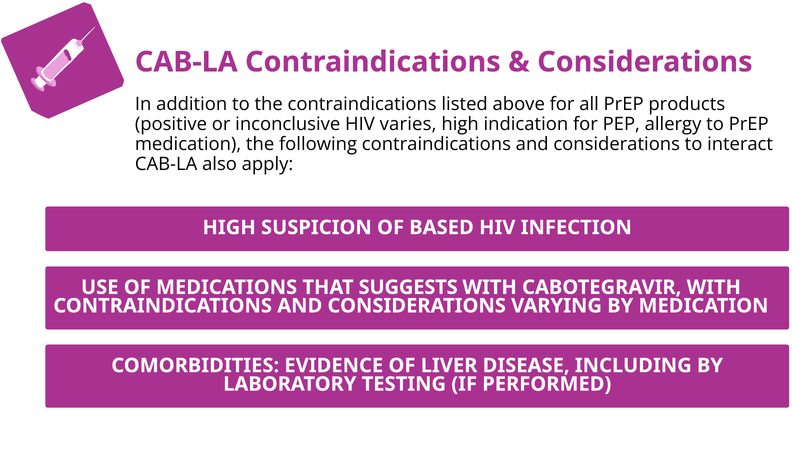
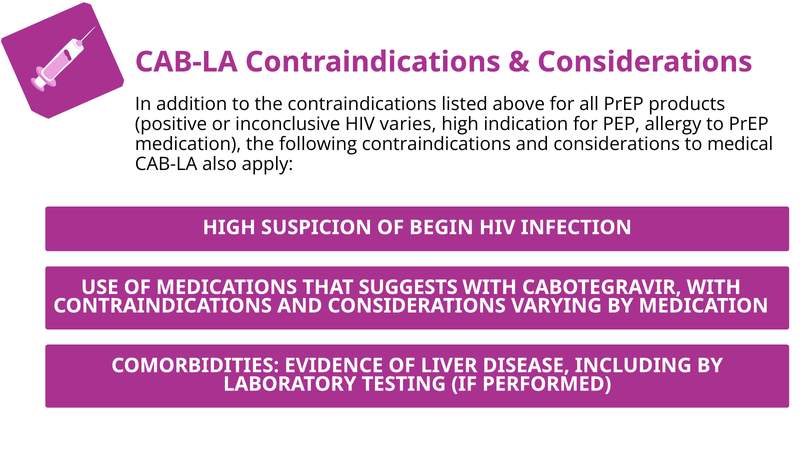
interact: interact -> medical (740, 144)
BASED: BASED -> BEGIN (441, 228)
